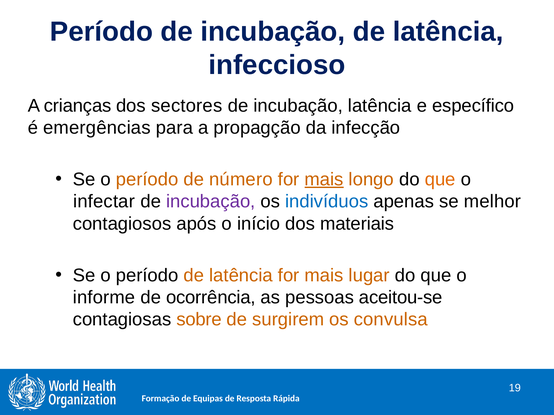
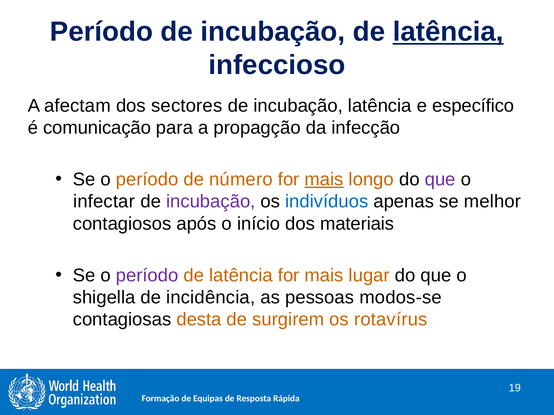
latência underline: none -> present (448, 32)
crianças: crianças -> afectam (77, 106)
emergências: emergências -> comunicação (97, 128)
que colour: orange -> purple (440, 180)
período colour: black -> purple (147, 276)
informe: informe -> shigella (104, 298)
ocorrência: ocorrência -> incidência (211, 298)
aceitou-se: aceitou-se -> modos-se (401, 298)
sobre: sobre -> desta (199, 320)
convulsa: convulsa -> rotavírus (391, 320)
